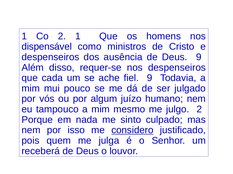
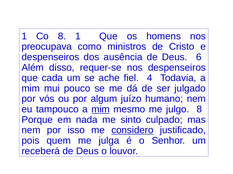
Co 2: 2 -> 8 (62, 36)
dispensável: dispensável -> preocupava (47, 47)
Deus 9: 9 -> 6 (199, 57)
fiel 9: 9 -> 4 (150, 78)
mim underline: none -> present (101, 110)
julgo 2: 2 -> 8 (199, 110)
